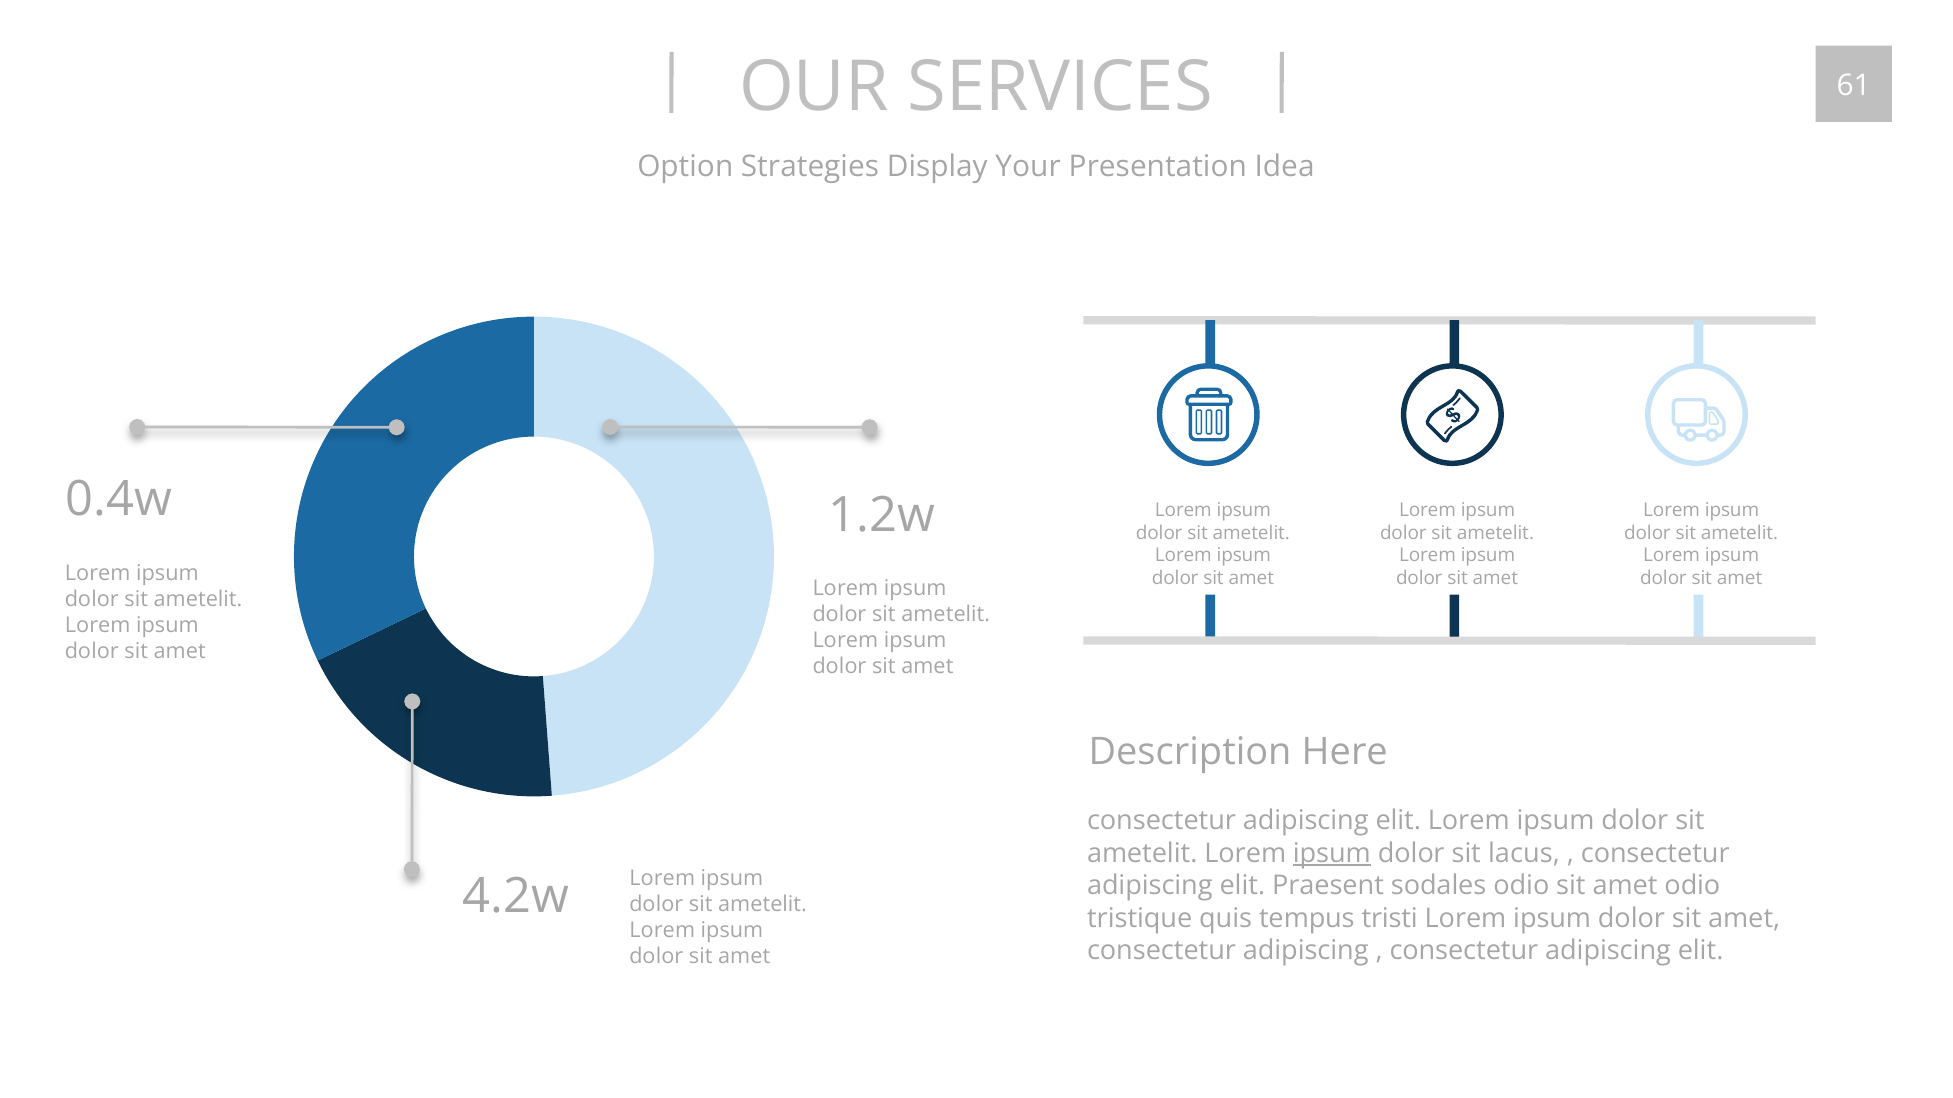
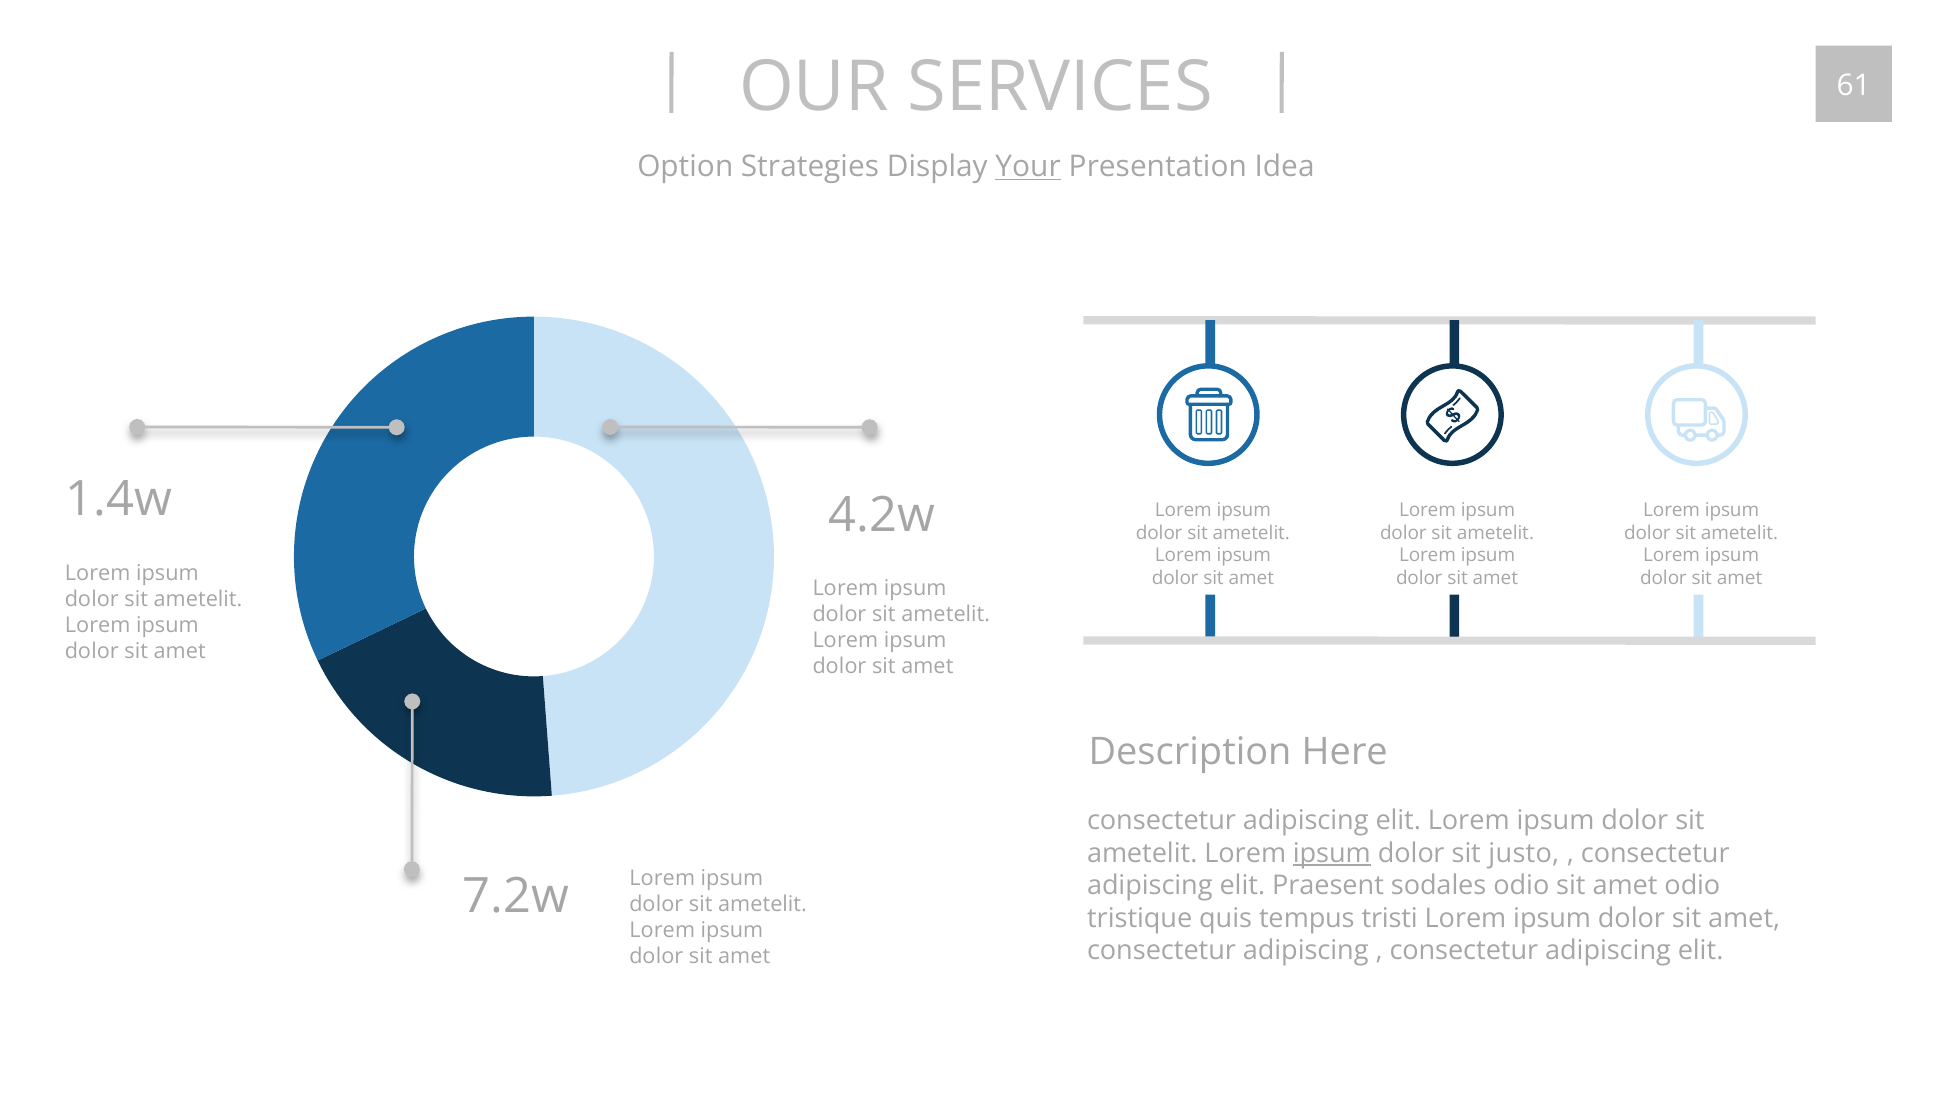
Your underline: none -> present (1028, 167)
0.4w: 0.4w -> 1.4w (119, 500)
1.2w: 1.2w -> 4.2w (882, 515)
lacus: lacus -> justo (1524, 854)
4.2w: 4.2w -> 7.2w (516, 897)
